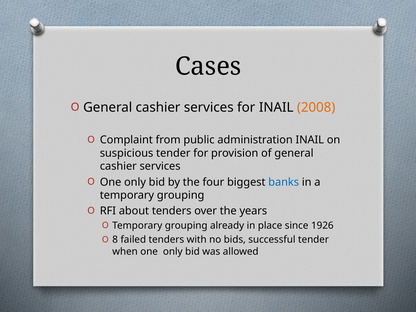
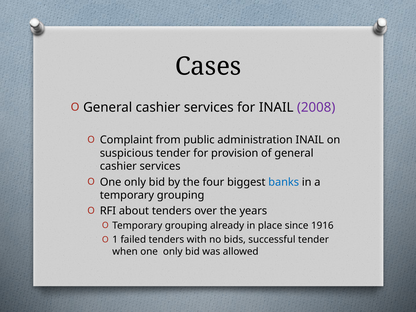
2008 colour: orange -> purple (316, 107)
1926: 1926 -> 1916 (322, 226)
8: 8 -> 1 (115, 240)
